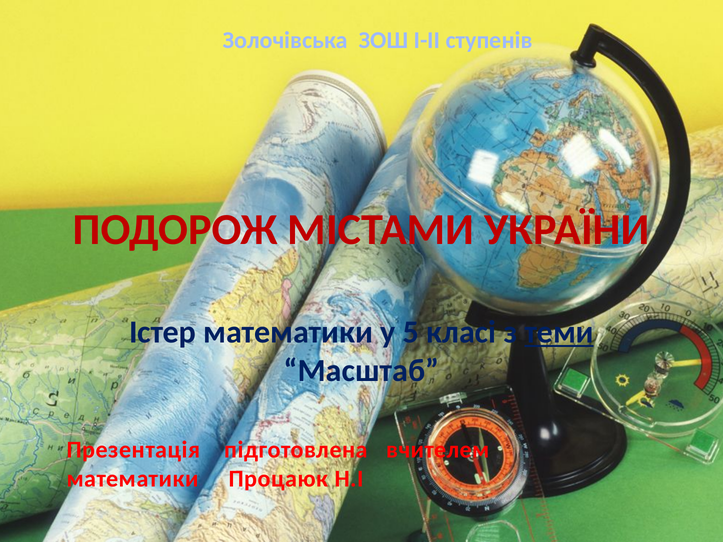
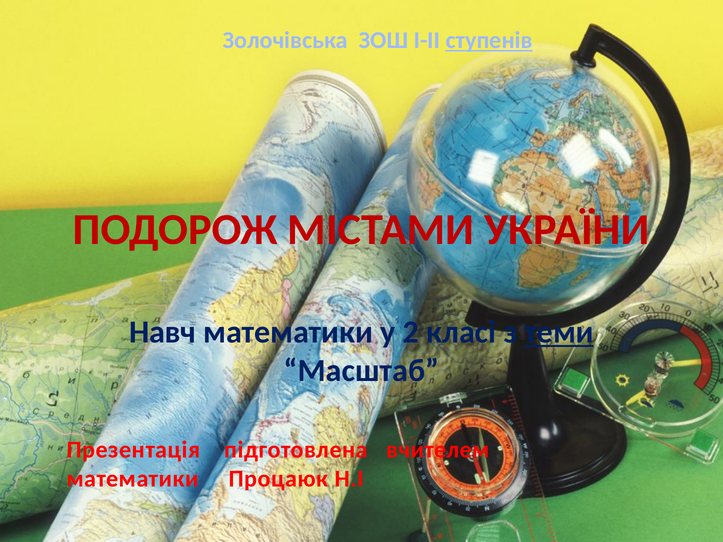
ступенів underline: none -> present (489, 40)
Істер: Істер -> Навч (163, 332)
5: 5 -> 2 (411, 332)
